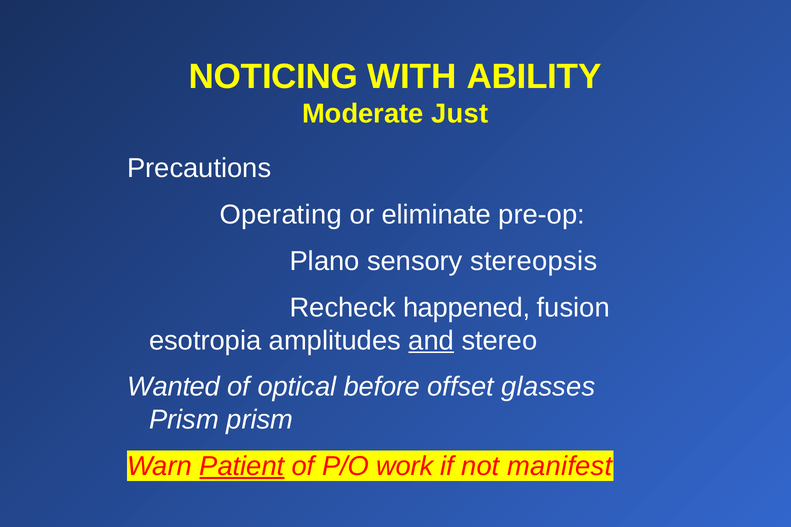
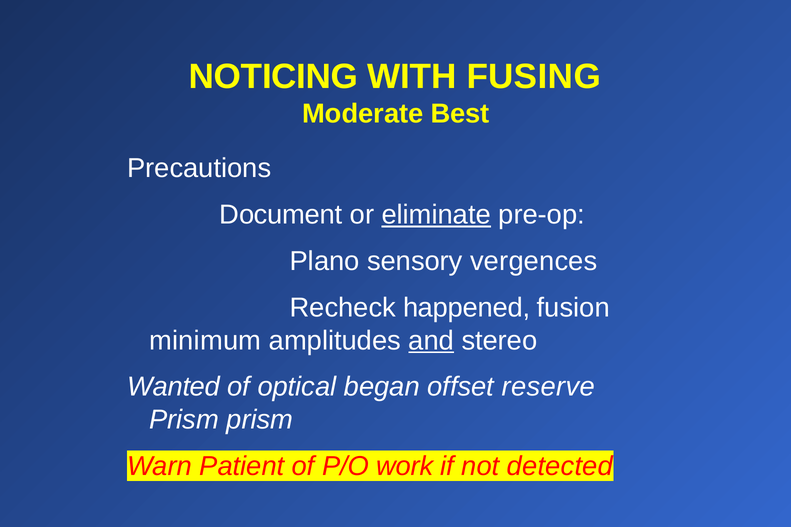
ABILITY: ABILITY -> FUSING (534, 77)
Just: Just -> Best (460, 114)
Operating: Operating -> Document (281, 215)
eliminate underline: none -> present (436, 215)
stereopsis: stereopsis -> vergences (534, 261)
esotropia: esotropia -> minimum (205, 341)
before: before -> began (382, 387)
glasses: glasses -> reserve (548, 387)
Patient underline: present -> none (242, 467)
manifest: manifest -> detected (560, 467)
